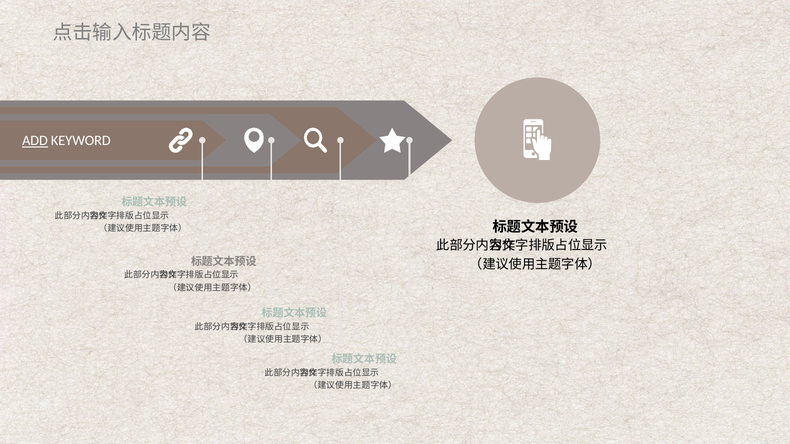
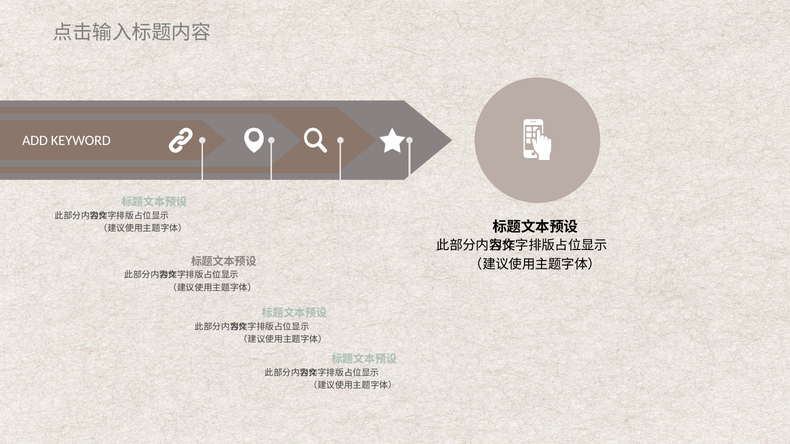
ADD underline: present -> none (35, 141)
